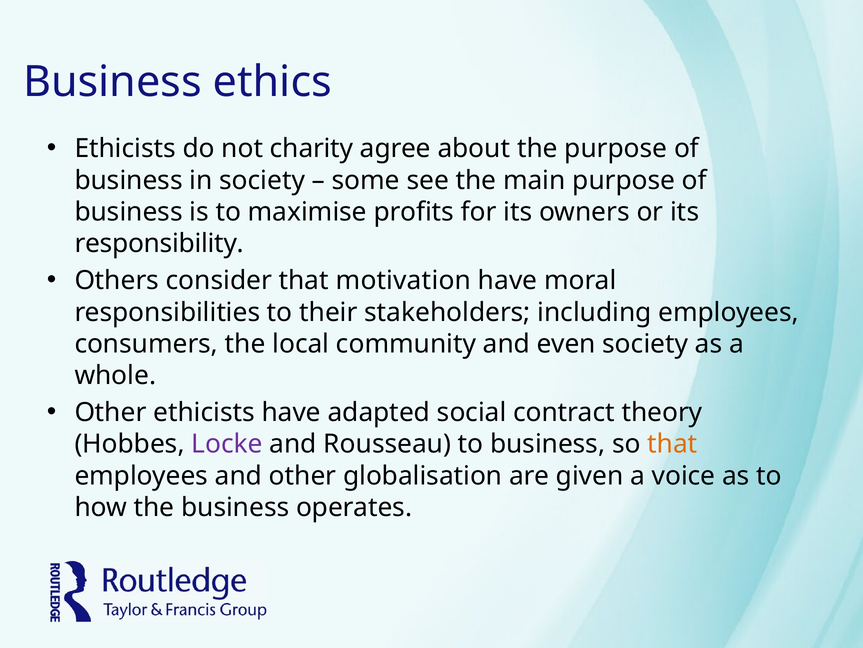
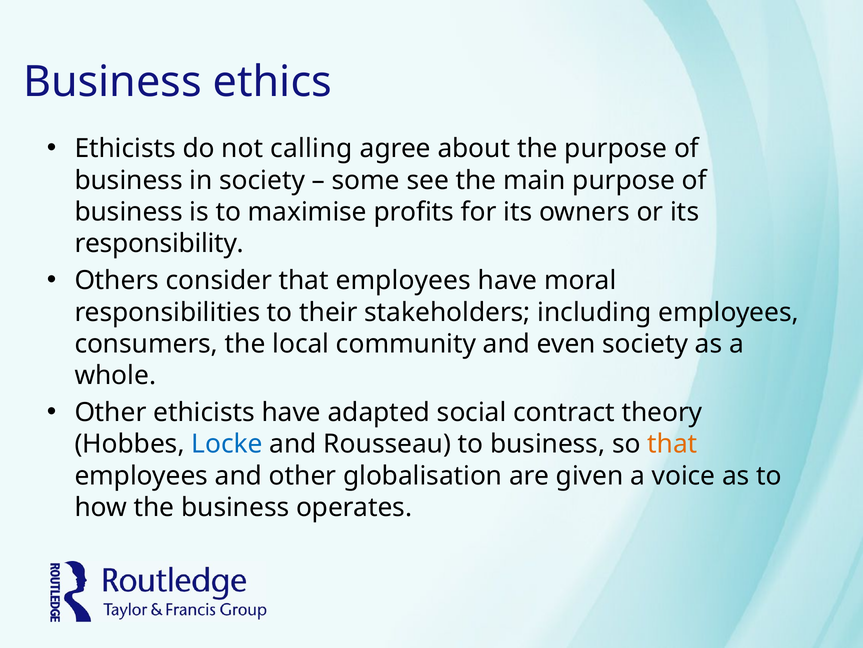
charity: charity -> calling (311, 149)
consider that motivation: motivation -> employees (403, 280)
Locke colour: purple -> blue (227, 444)
